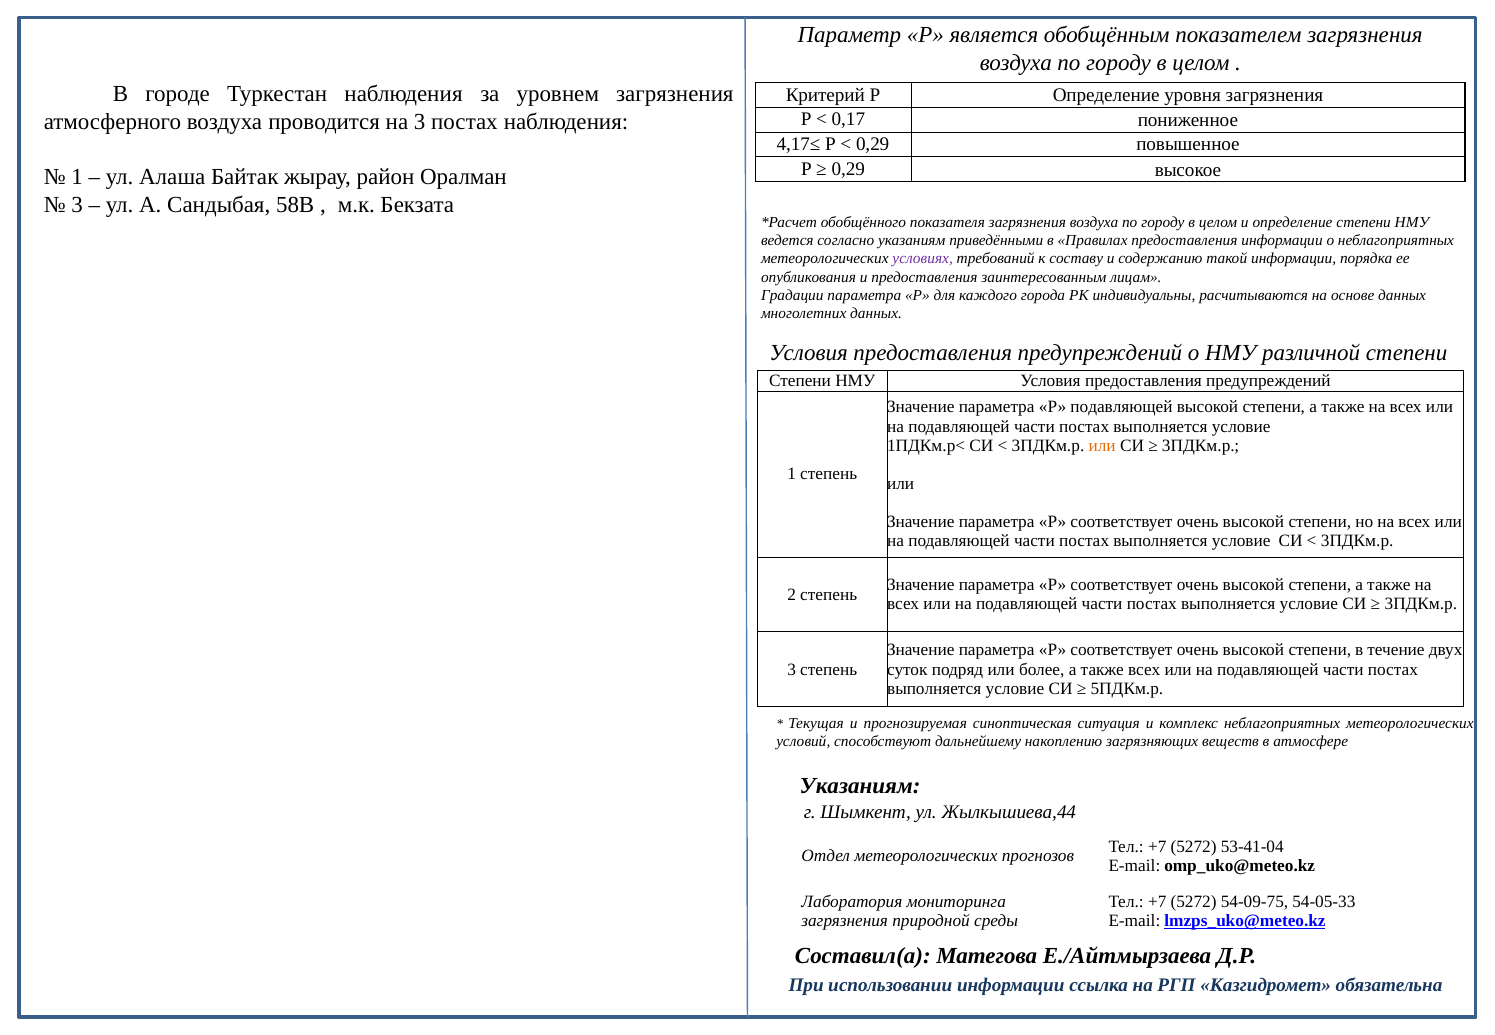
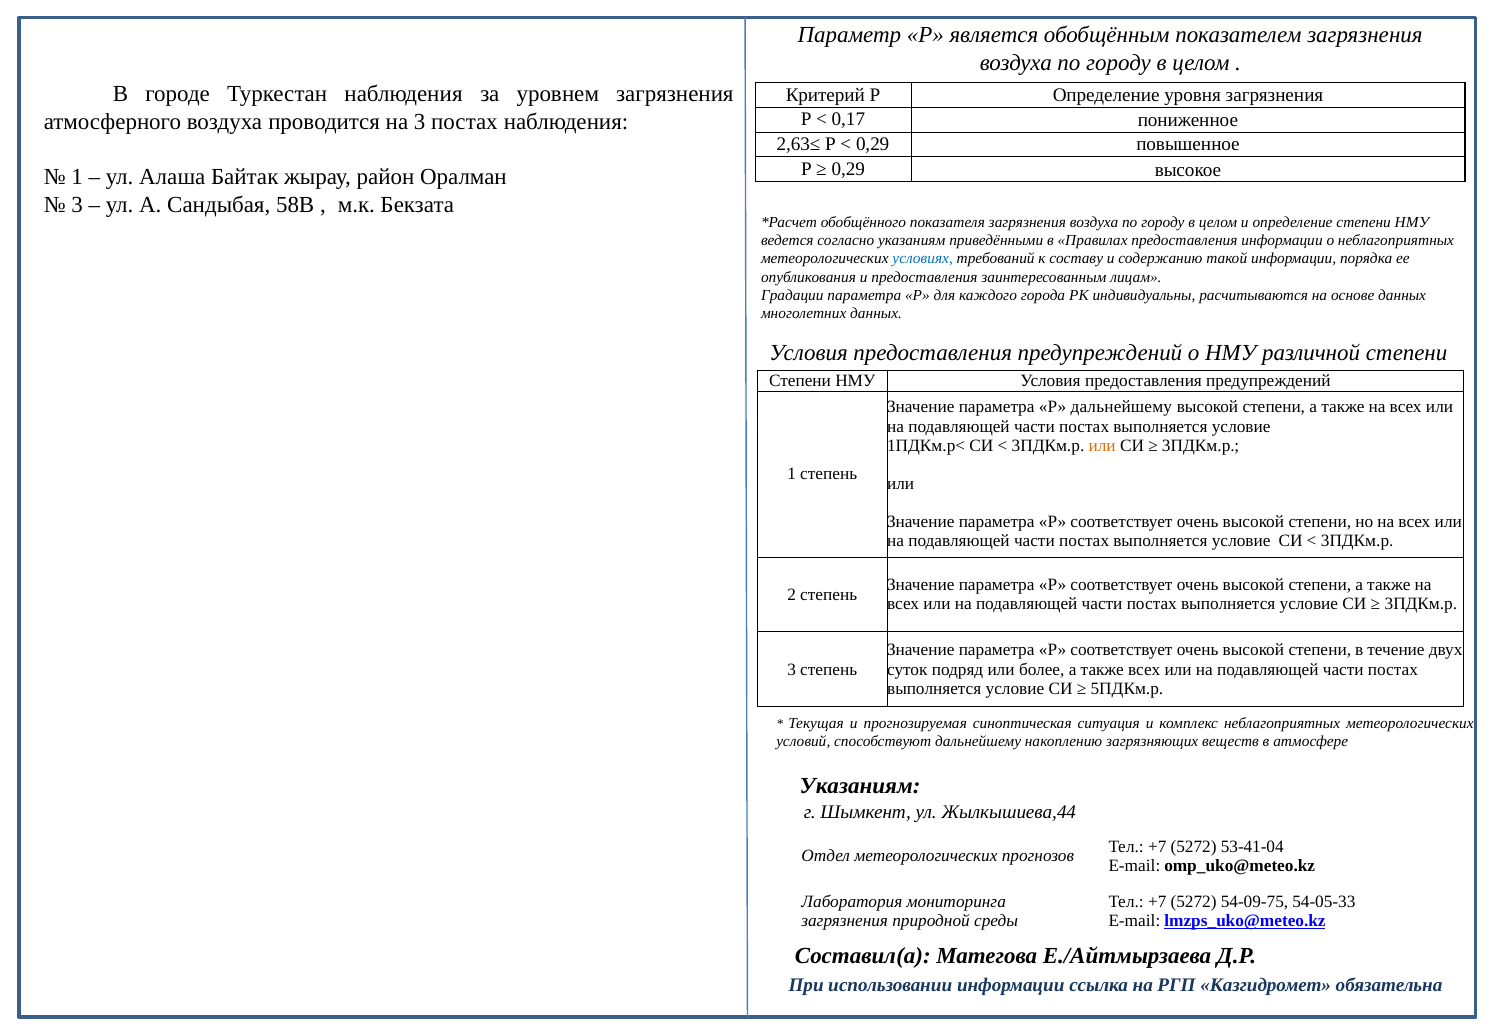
4,17≤: 4,17≤ -> 2,63≤ (798, 144)
условиях colour: purple -> blue (923, 259)
Р подавляющей: подавляющей -> дальнейшему (1121, 407)
